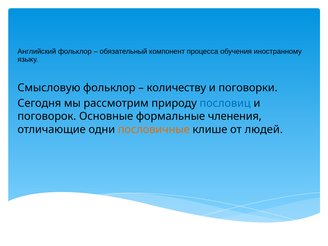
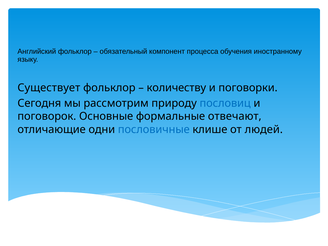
Смысловую: Смысловую -> Существует (49, 88)
членения: членения -> отвечают (235, 116)
пословичные colour: orange -> blue (154, 129)
